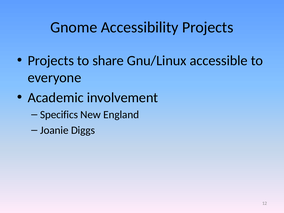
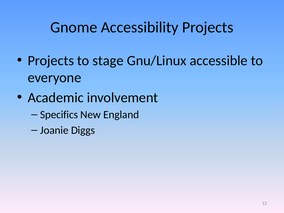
share: share -> stage (108, 61)
